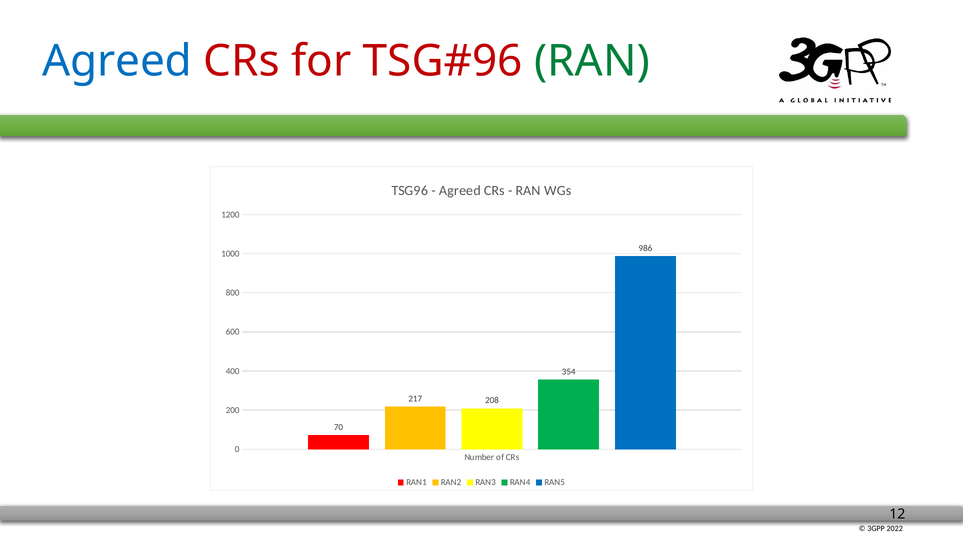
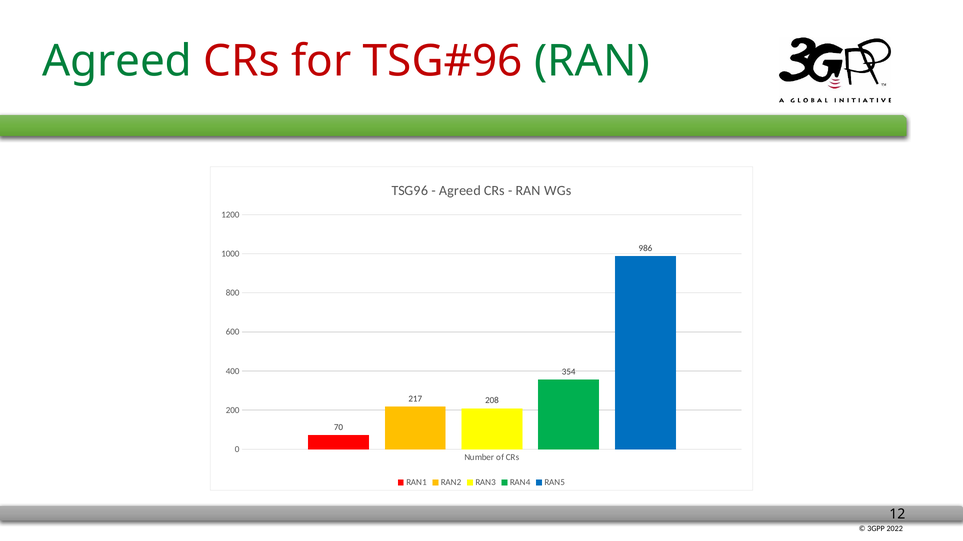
Agreed colour: blue -> green (117, 61)
